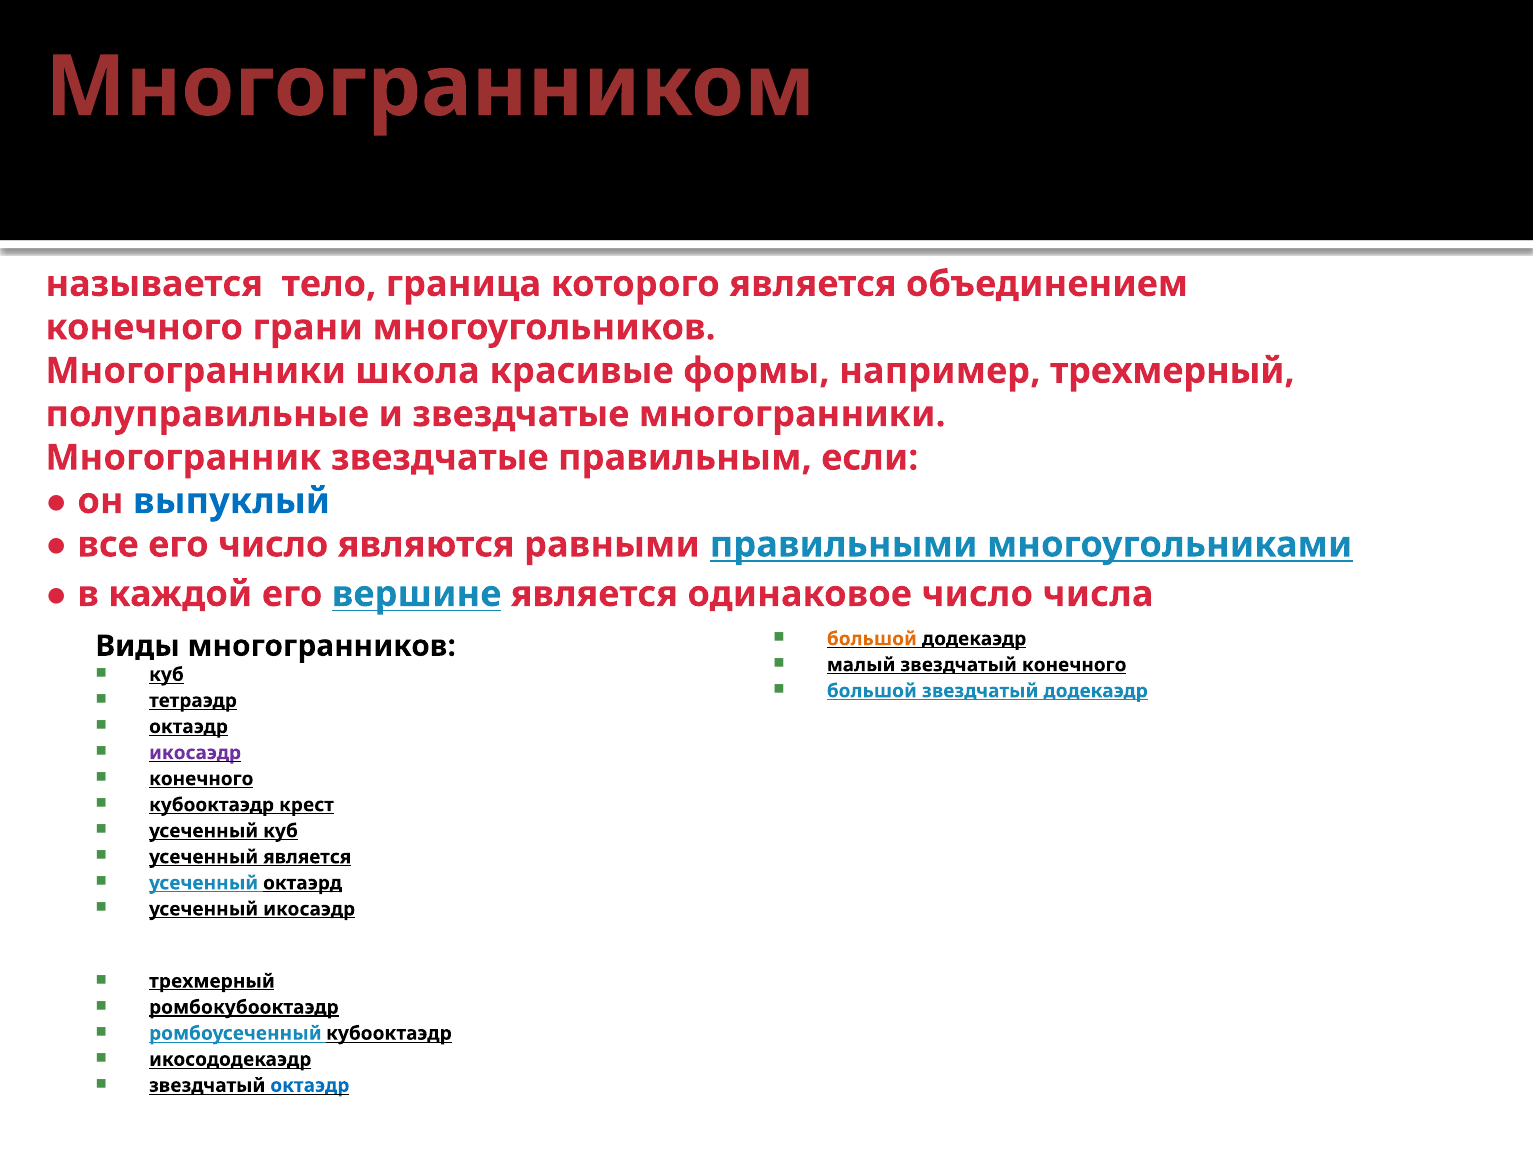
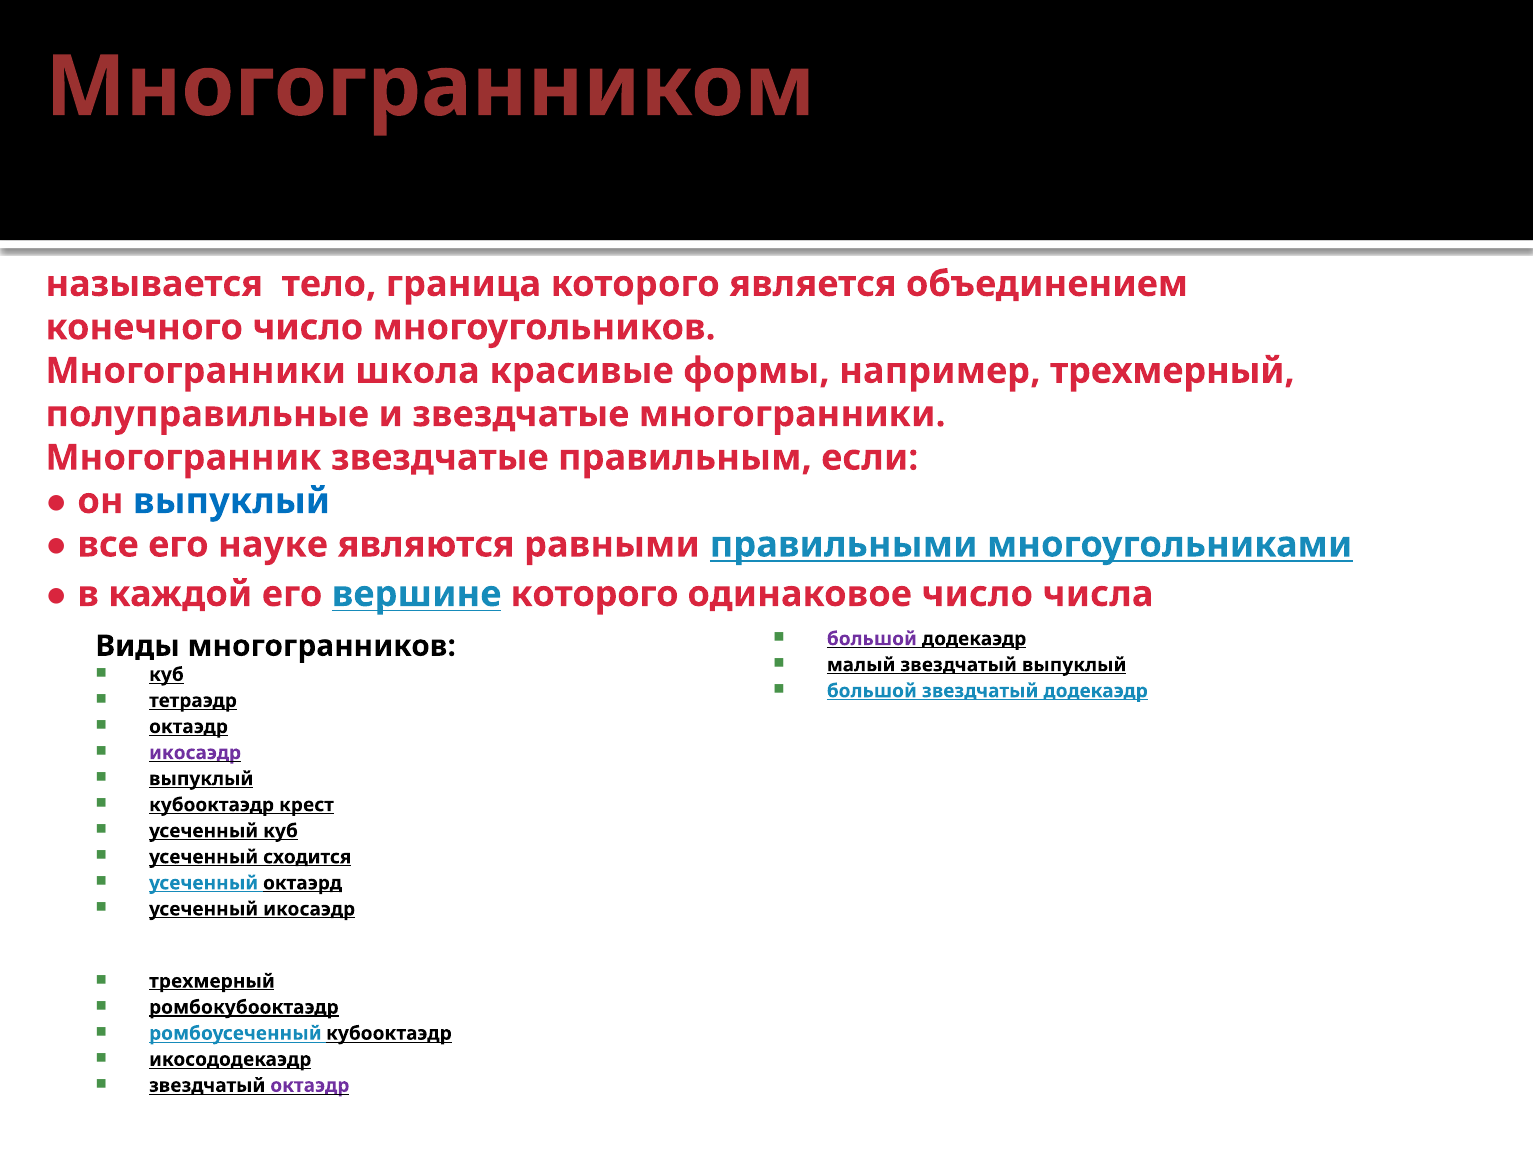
конечного грани: грани -> число (308, 328)
его число: число -> науке (273, 545)
вершине является: является -> которого (595, 594)
большой colour: orange -> purple (872, 639)
звездчатый конечного: конечного -> выпуклый (1074, 665)
конечного: конечного -> выпуклый (201, 779)
усеченный является: является -> сходится (307, 858)
октаэдр colour: blue -> purple (310, 1086)
